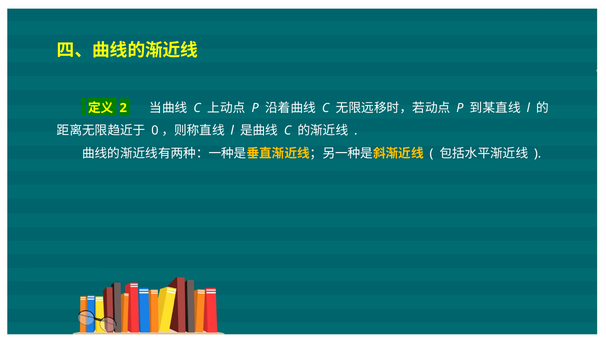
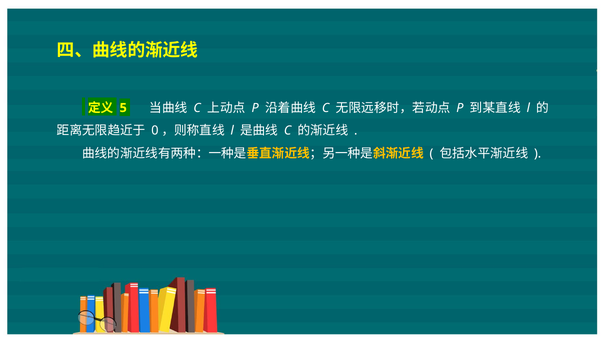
2: 2 -> 5 (123, 108)
